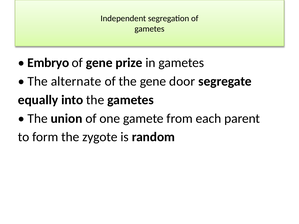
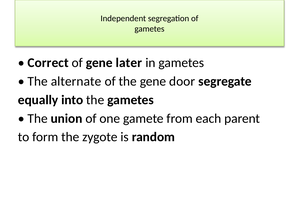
Embryo: Embryo -> Correct (48, 63)
prize: prize -> later (129, 63)
